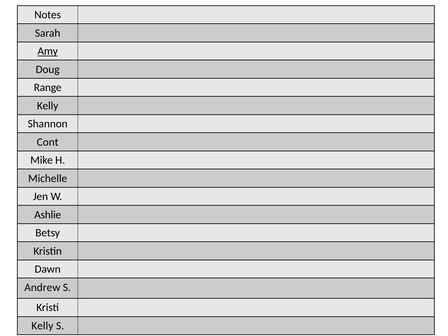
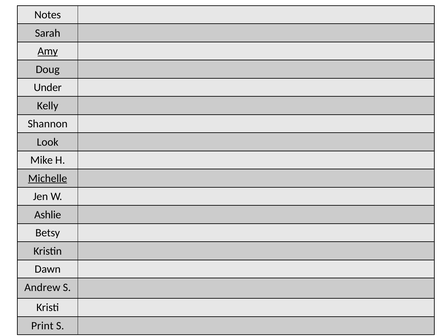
Range: Range -> Under (48, 87)
Cont: Cont -> Look (48, 142)
Michelle underline: none -> present (48, 178)
Kelly: Kelly -> Print (42, 326)
